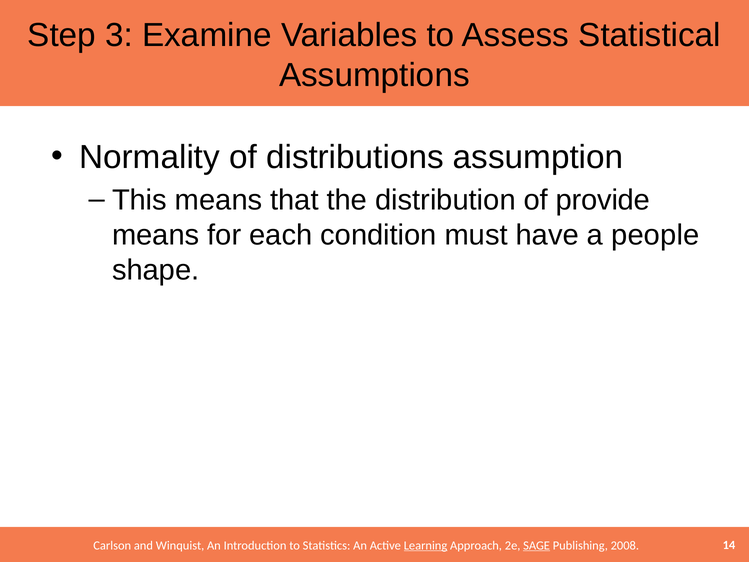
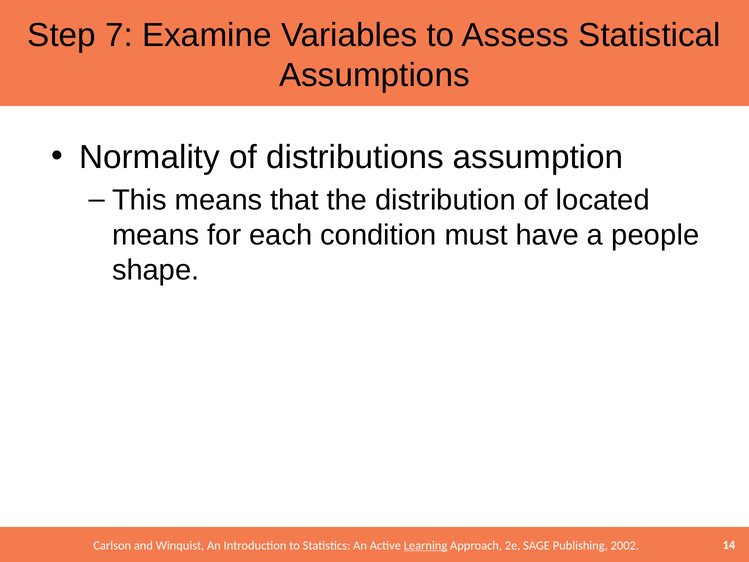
3: 3 -> 7 (119, 35)
provide: provide -> located (603, 200)
SAGE underline: present -> none (537, 545)
2008: 2008 -> 2002 (625, 545)
